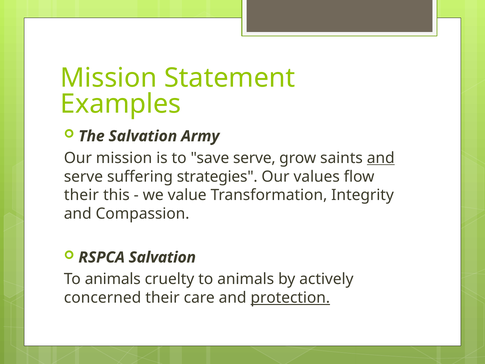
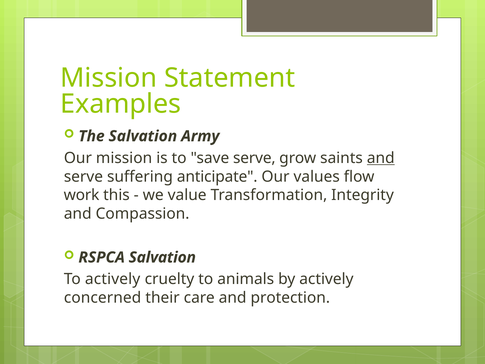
strategies: strategies -> anticipate (217, 176)
their: their -> work (82, 195)
animals: animals -> actively (113, 279)
protection underline: present -> none (290, 298)
